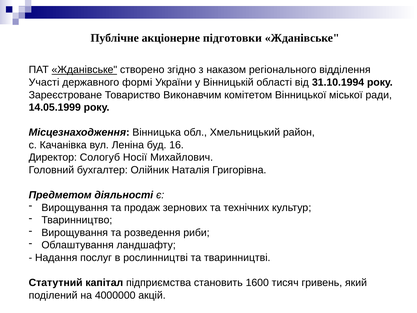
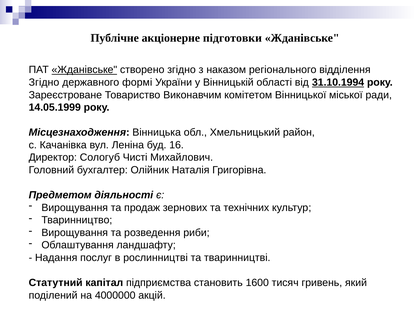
Участі: Участі -> Згідно (44, 82)
31.10.1994 underline: none -> present (338, 82)
Носії: Носії -> Чисті (135, 157)
